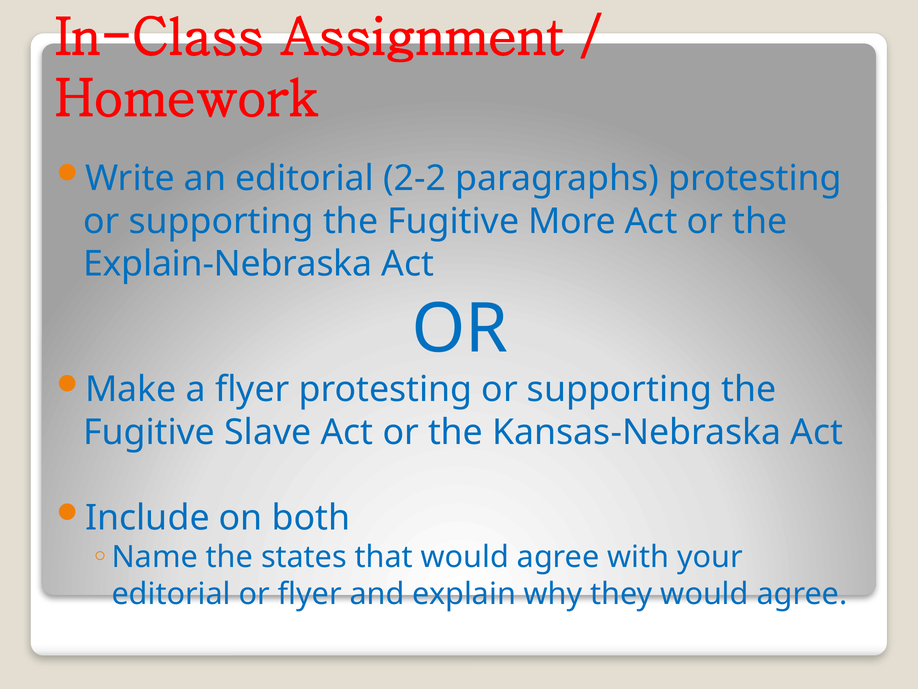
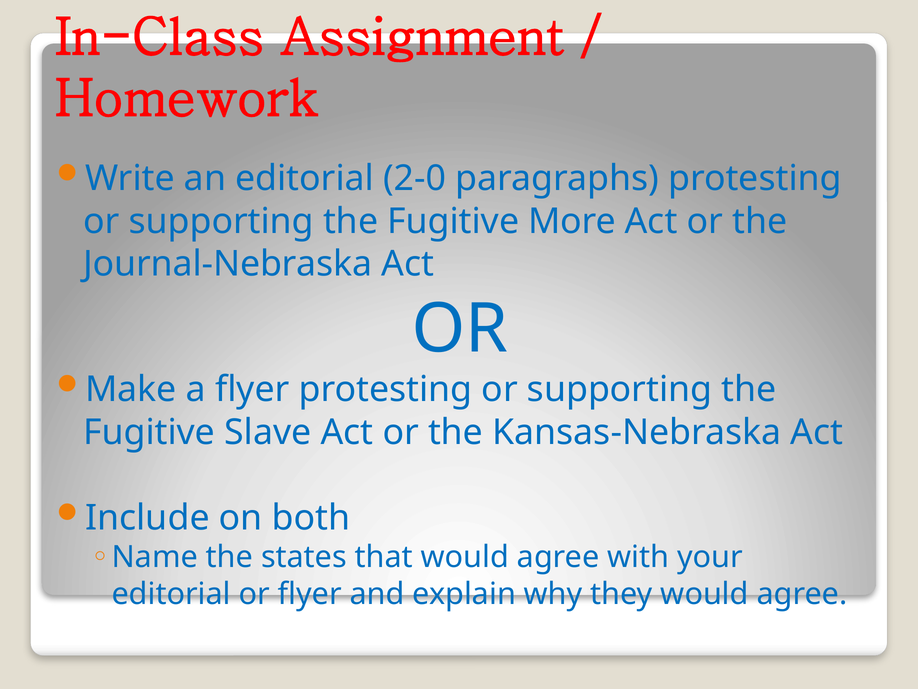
2-2: 2-2 -> 2-0 (415, 178)
Explain-Nebraska: Explain-Nebraska -> Journal-Nebraska (228, 264)
